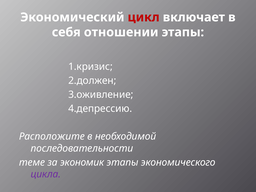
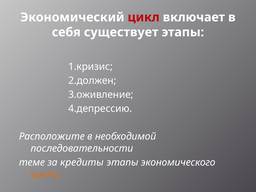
отношении: отношении -> существует (121, 32)
экономик: экономик -> кредиты (82, 162)
цикла colour: purple -> orange (46, 174)
